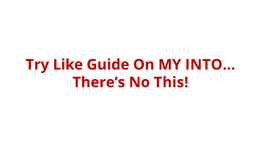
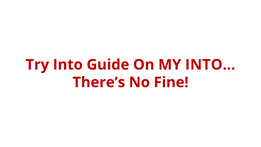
Like: Like -> Into (68, 65)
This: This -> Fine (171, 82)
